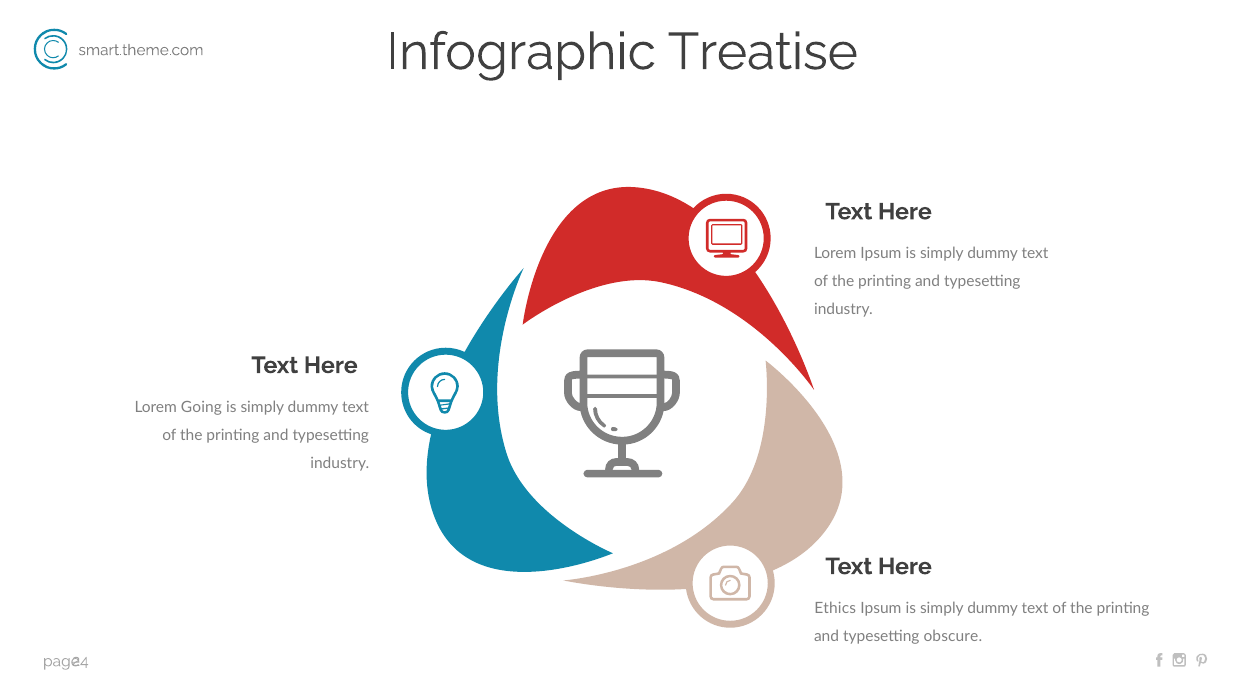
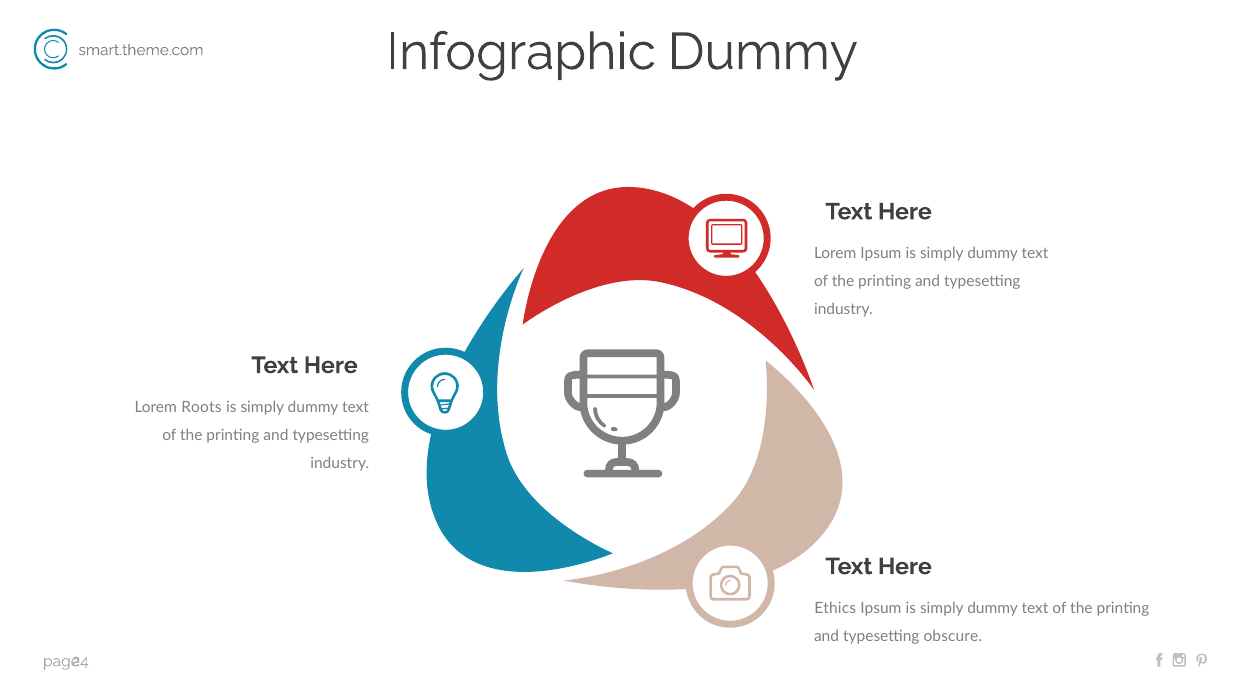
Infographic Treatise: Treatise -> Dummy (763, 52)
Going: Going -> Roots (201, 407)
